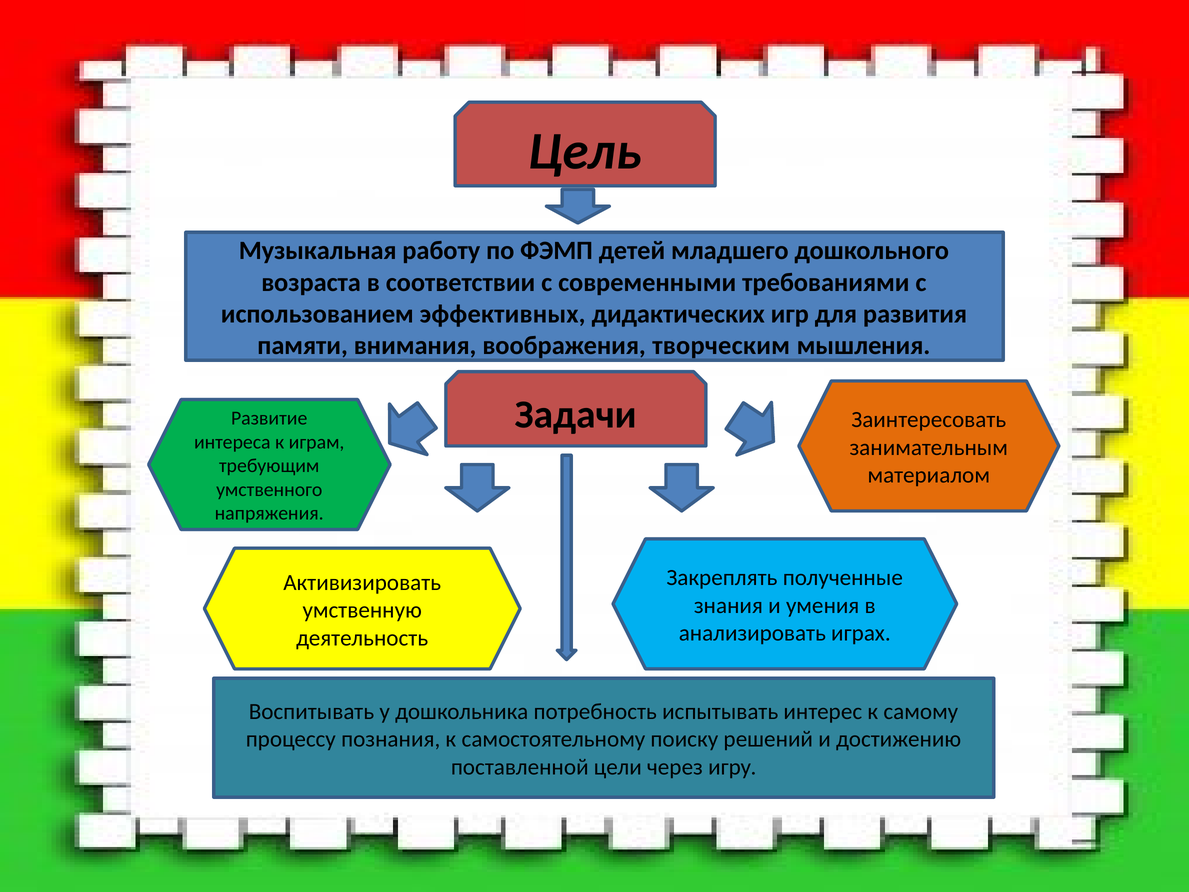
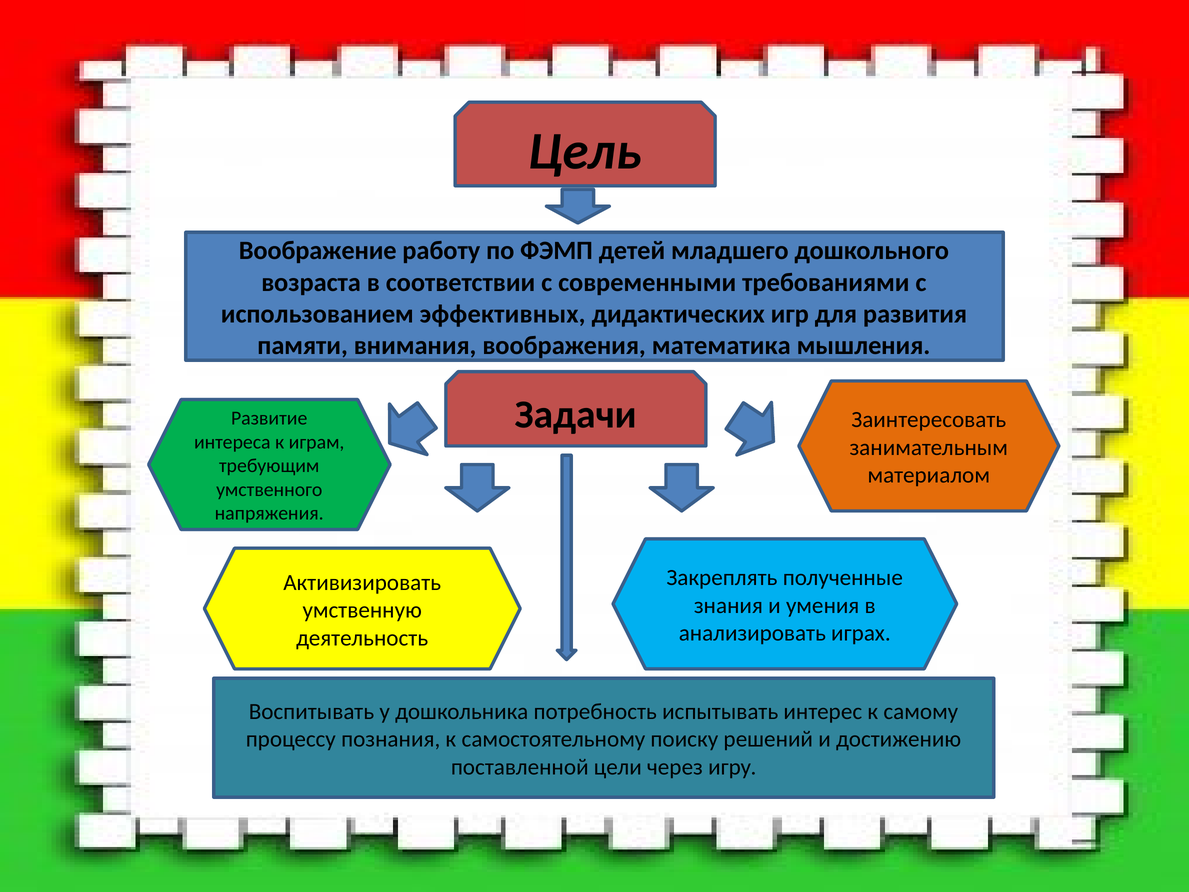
Музыкальная: Музыкальная -> Воображение (318, 251)
творческим: творческим -> математика (721, 346)
